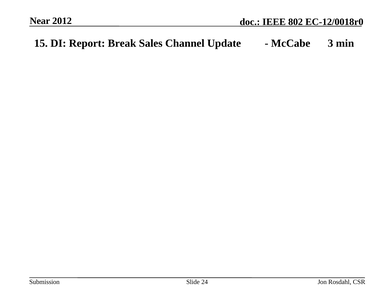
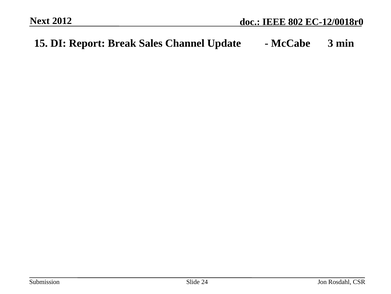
Near: Near -> Next (40, 21)
